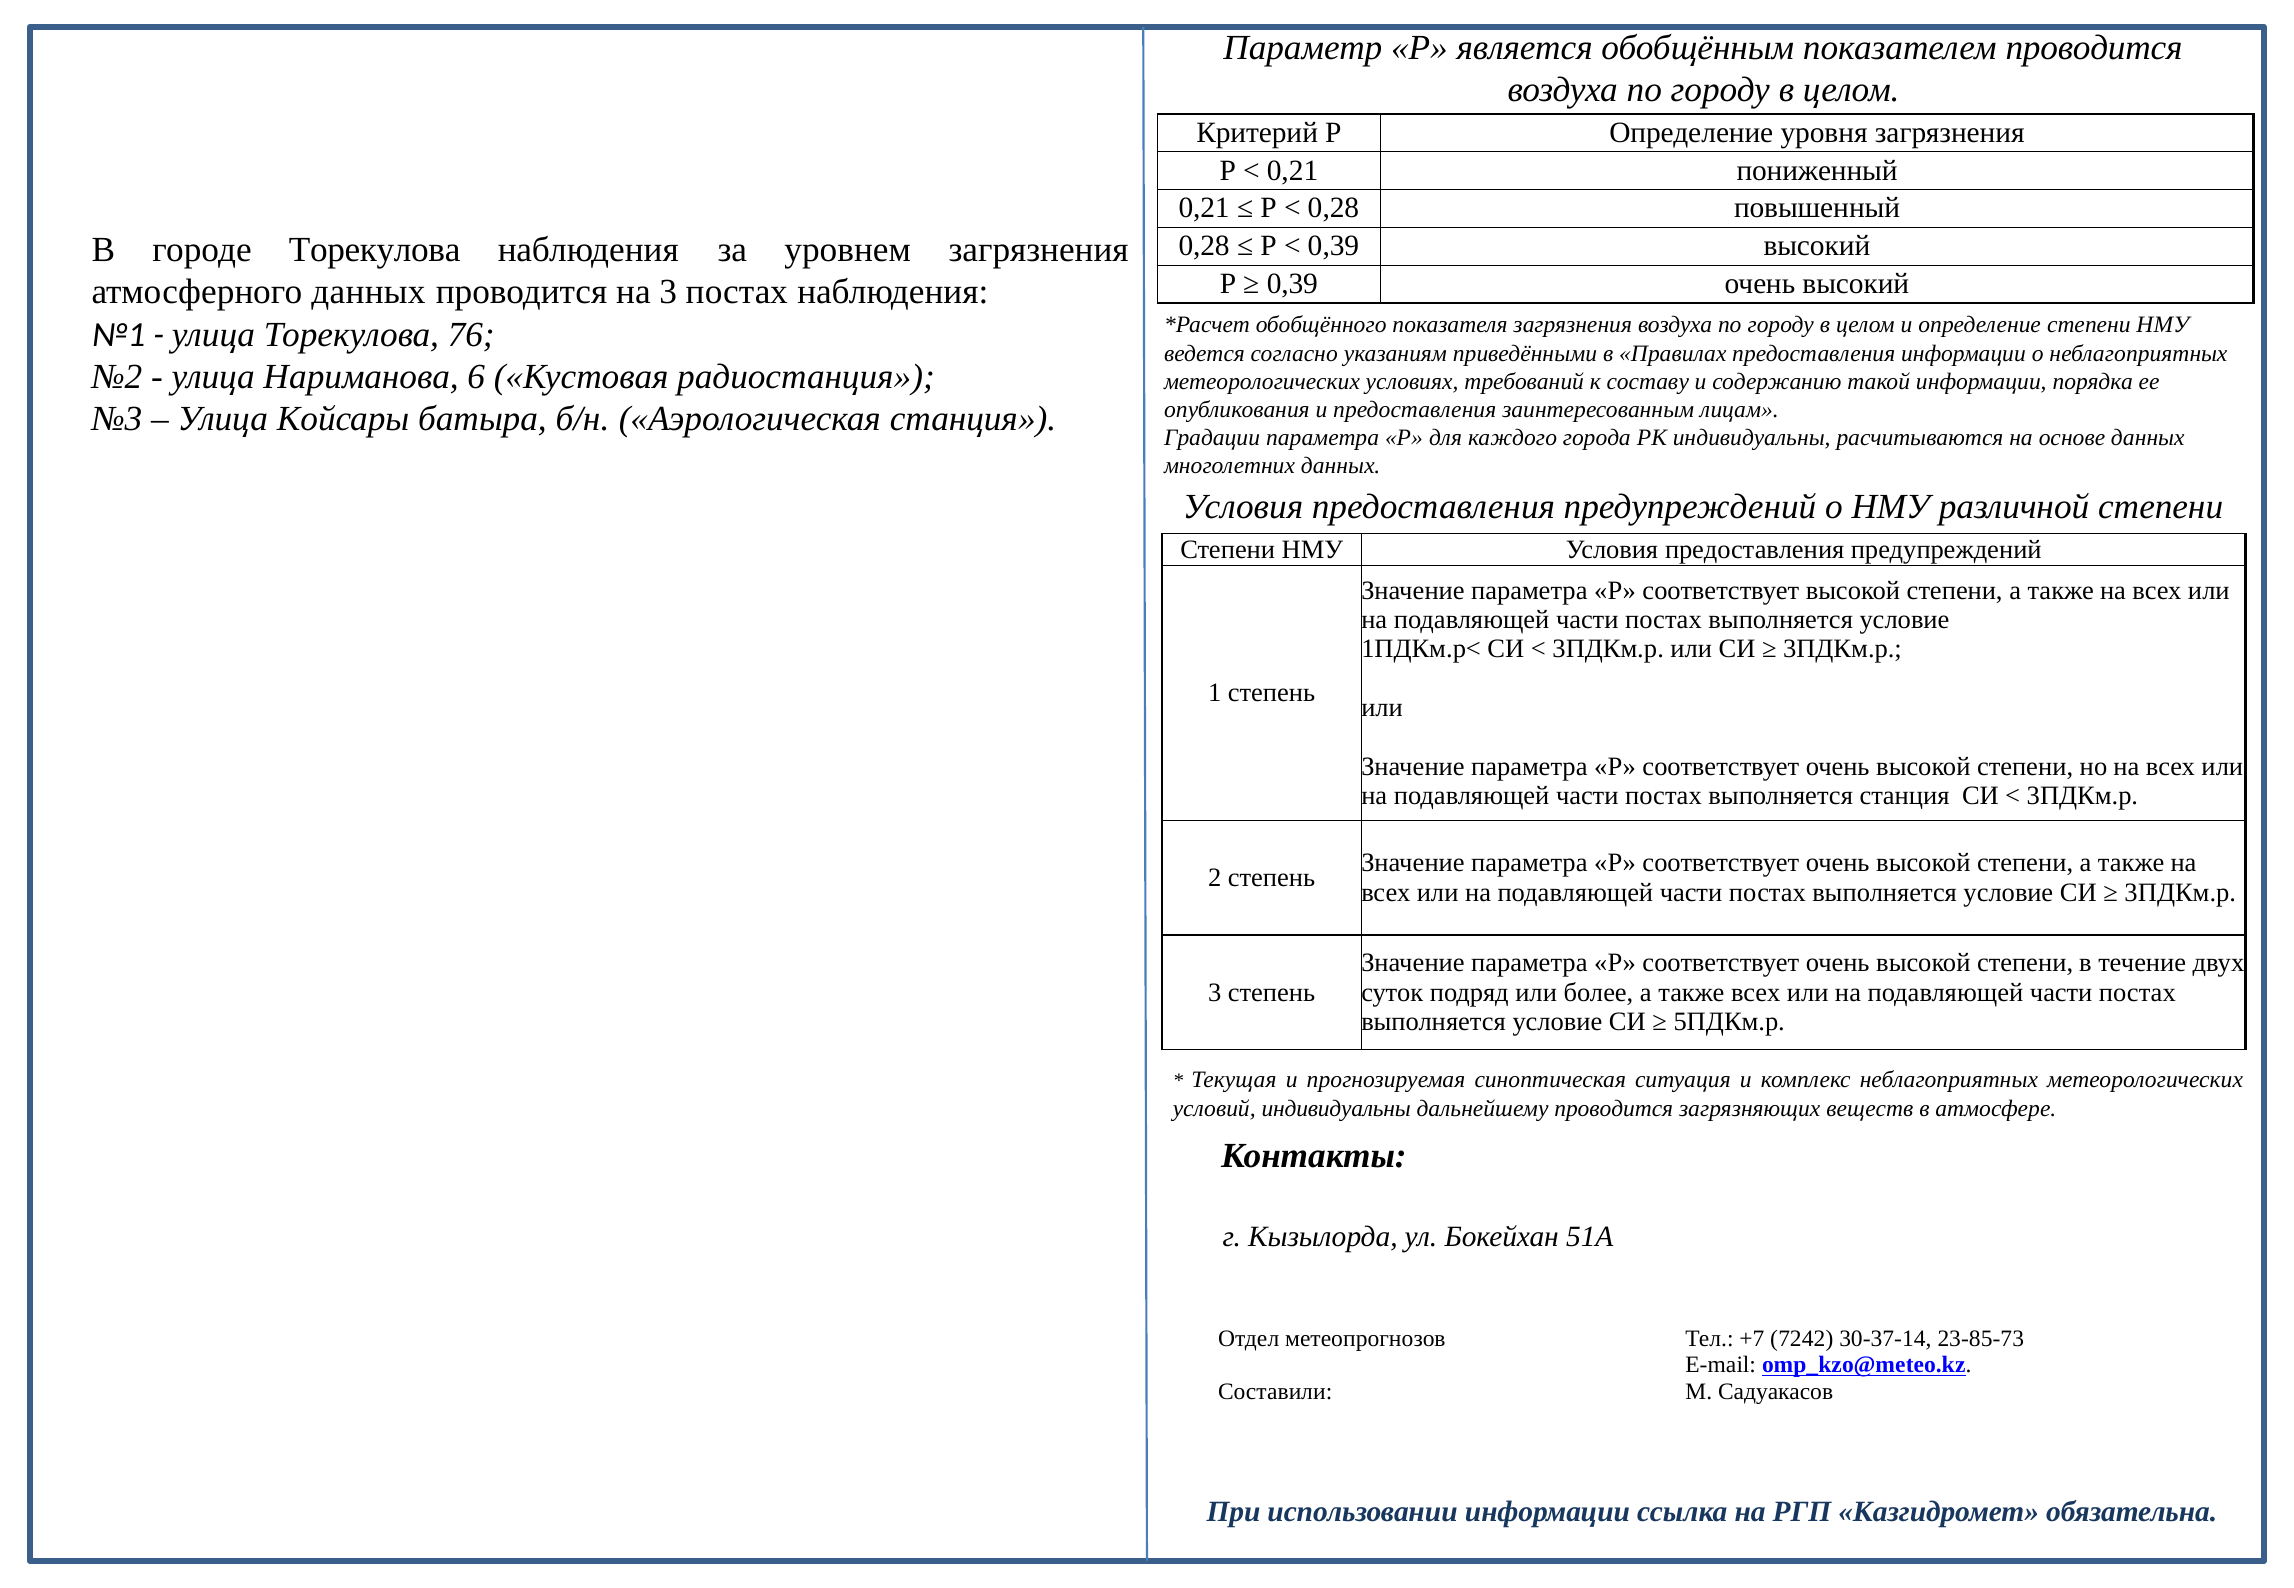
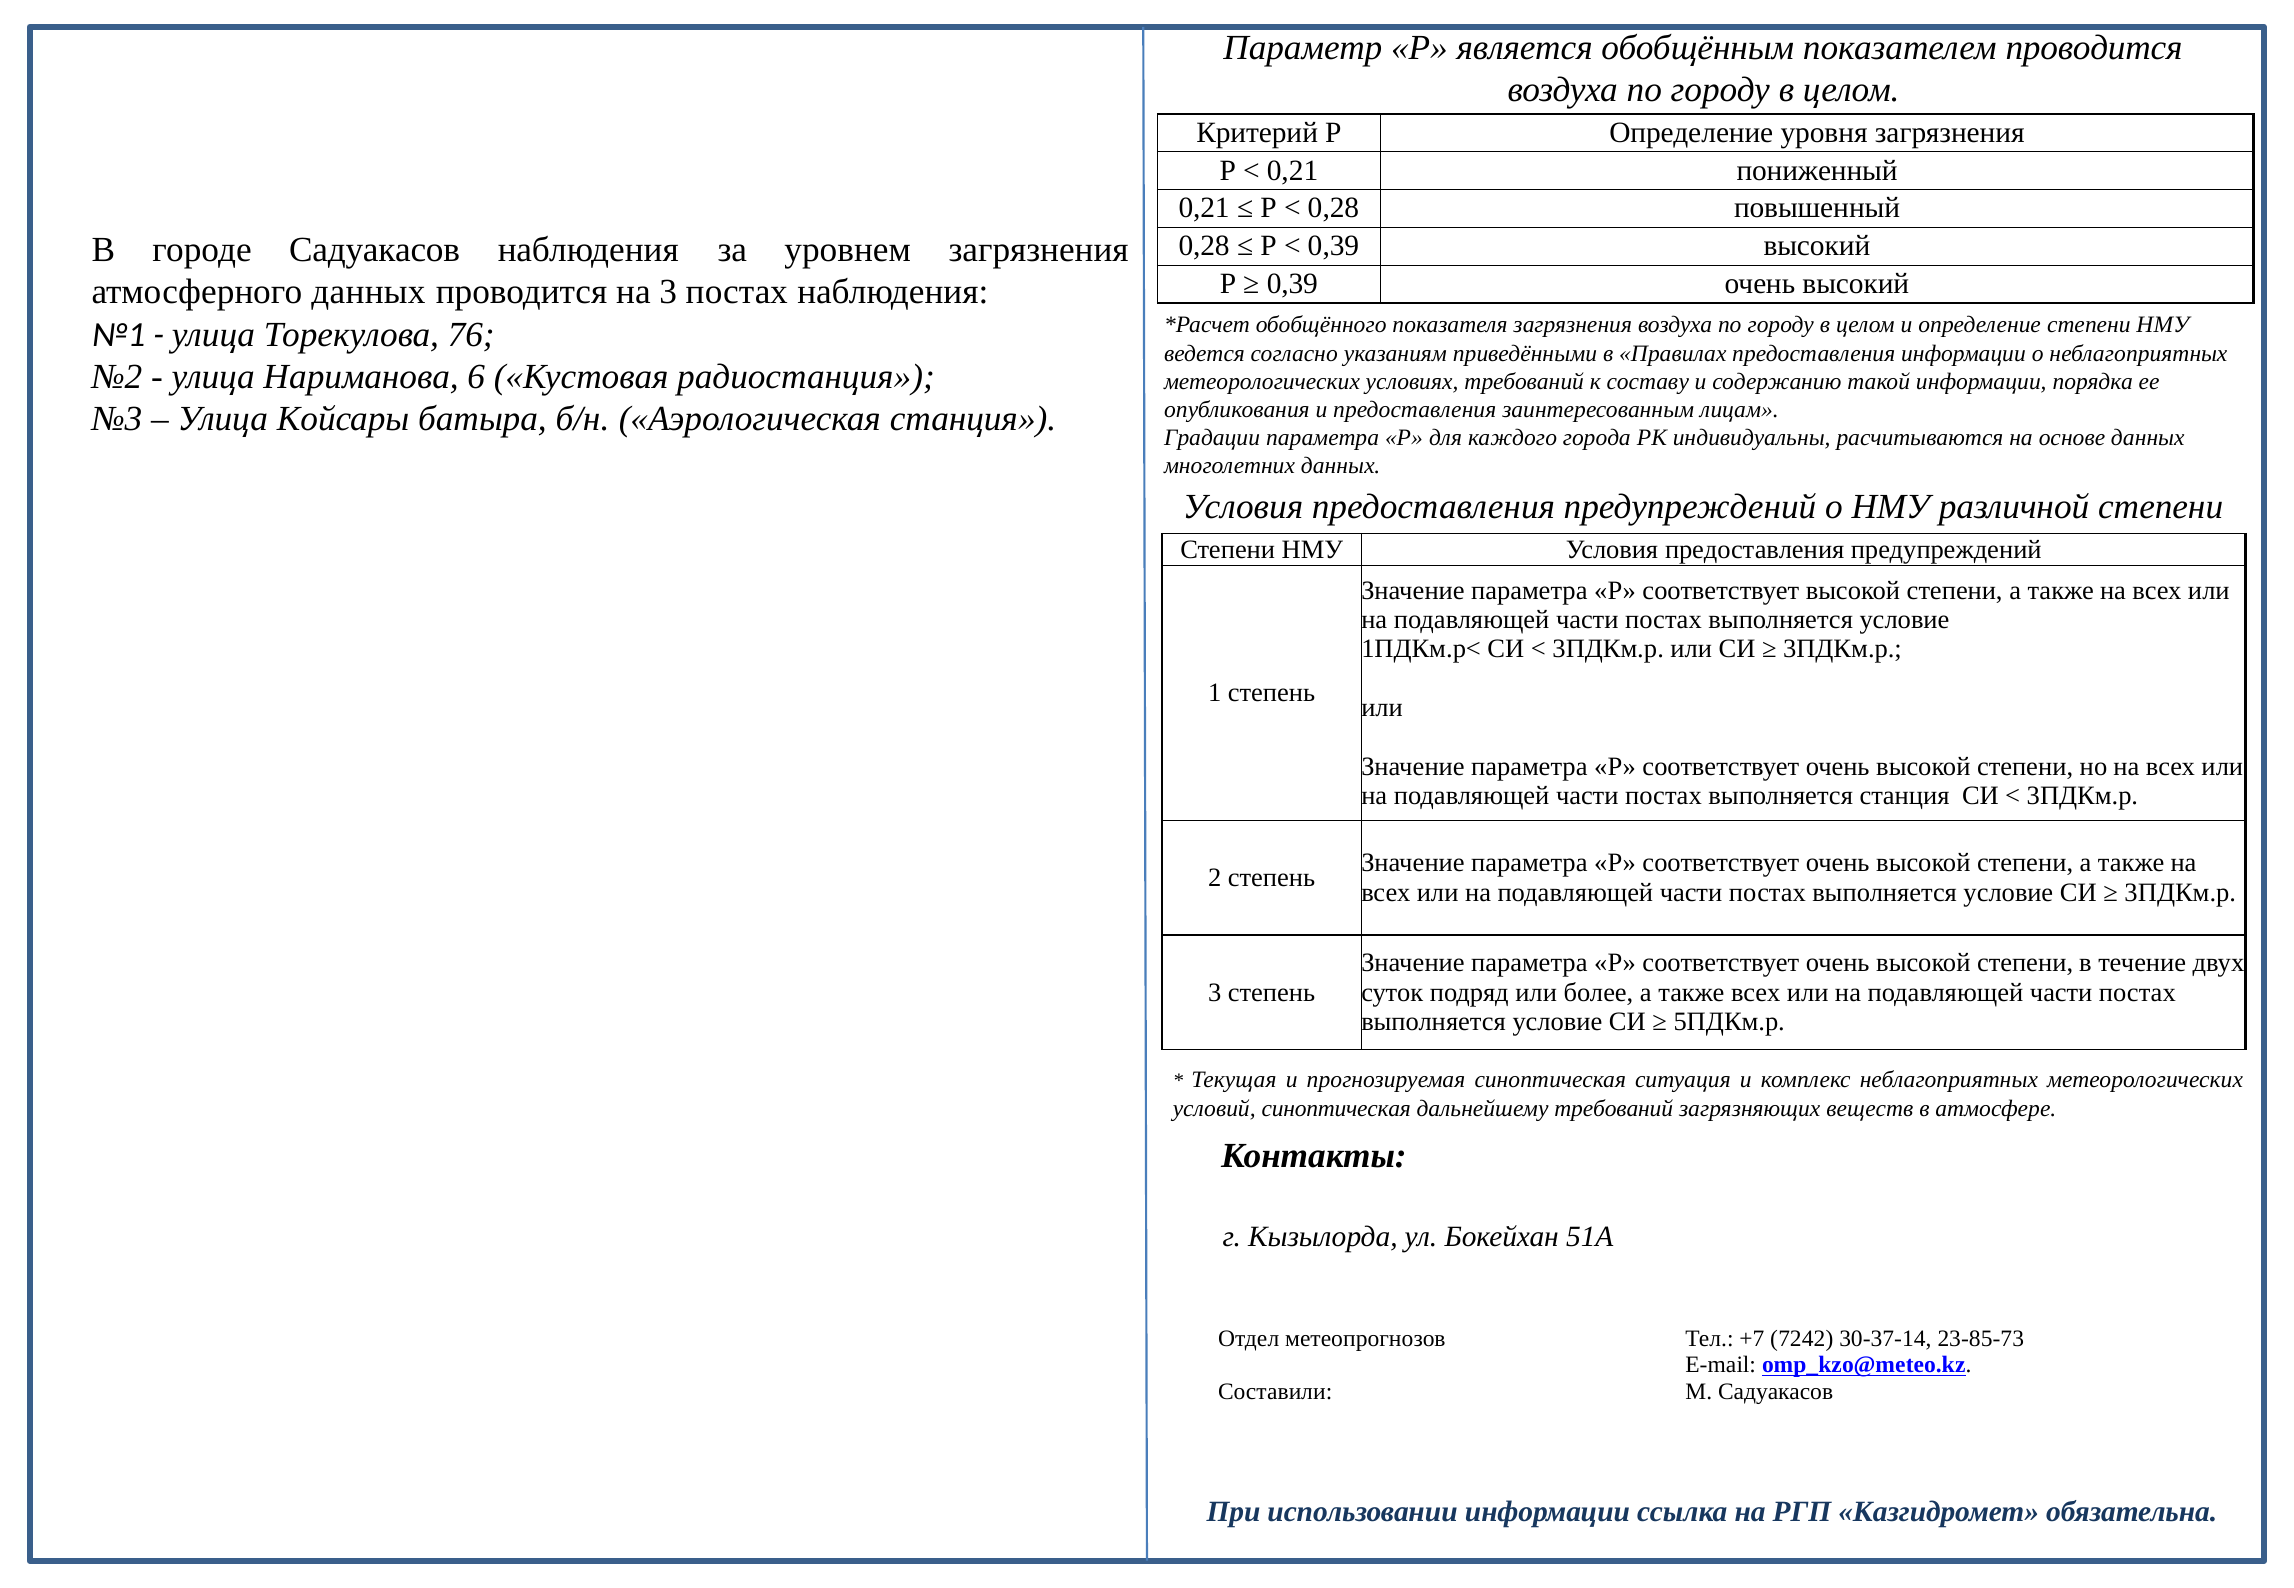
городе Торекулова: Торекулова -> Садуакасов (375, 250)
условий индивидуальны: индивидуальны -> синоптическая (1336, 1108)
дальнейшему проводится: проводится -> требований (1614, 1108)
